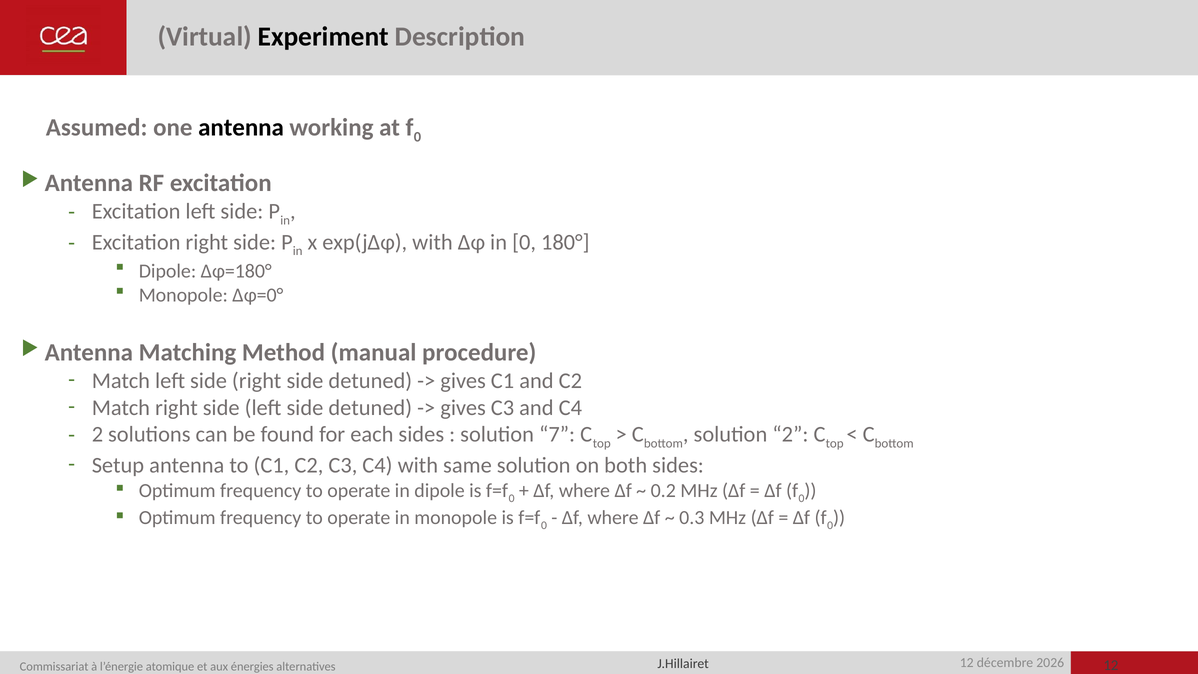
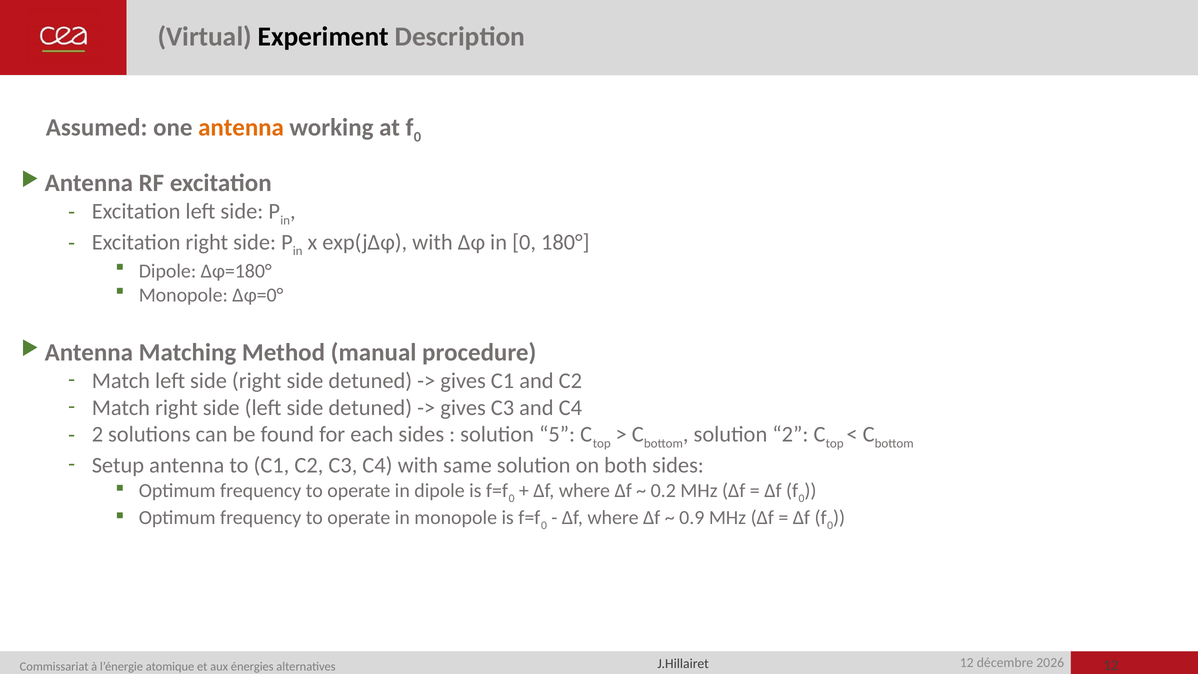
antenna colour: black -> orange (241, 127)
7: 7 -> 5 (557, 434)
0.3: 0.3 -> 0.9 (692, 518)
